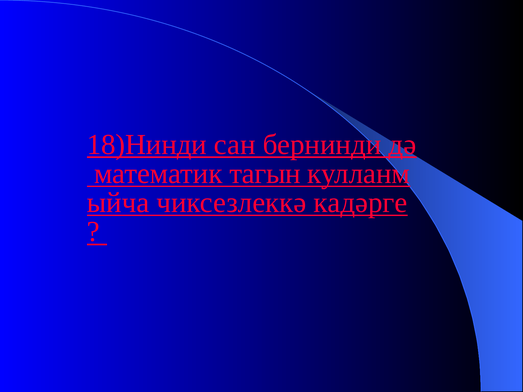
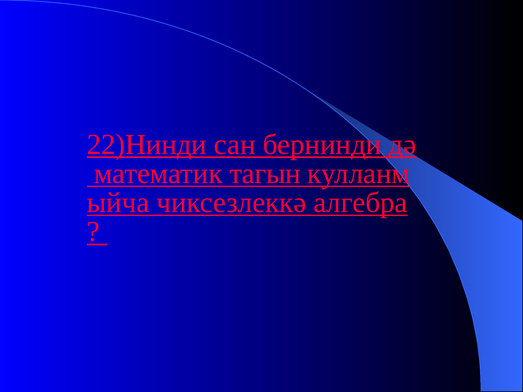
18)Нинди: 18)Нинди -> 22)Нинди (147, 145)
кадәрге: кадәрге -> алгебра (360, 203)
